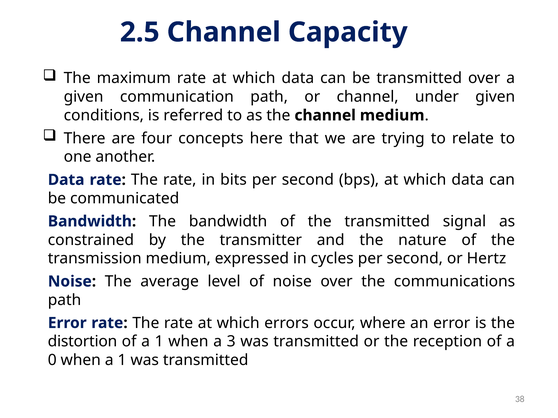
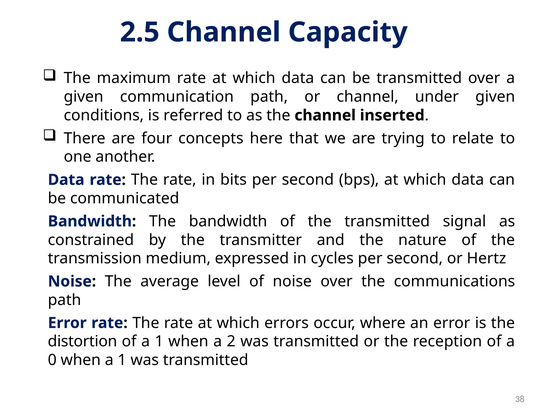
channel medium: medium -> inserted (392, 115)
3: 3 -> 2 (231, 342)
